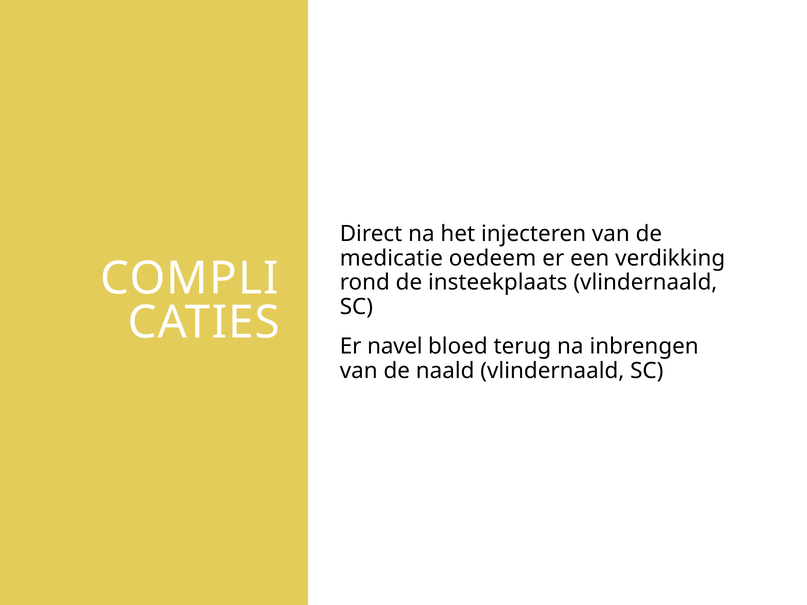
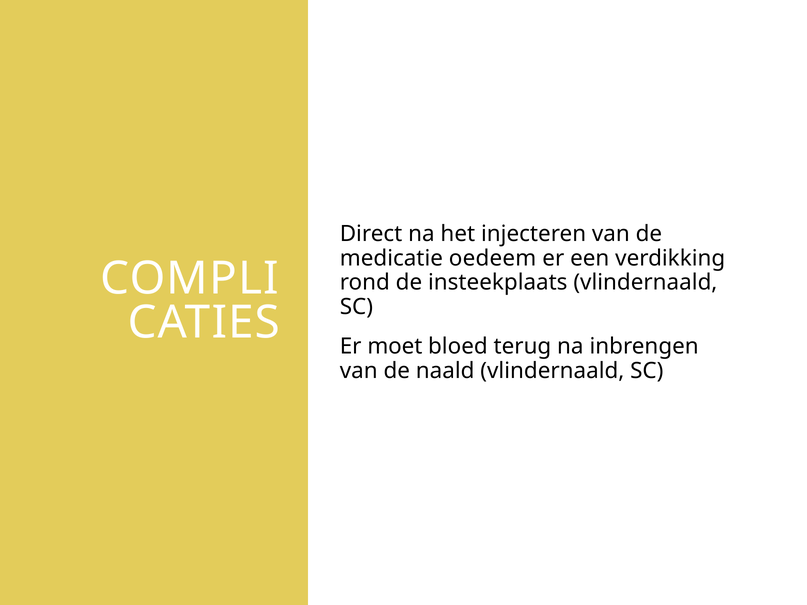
navel: navel -> moet (395, 347)
